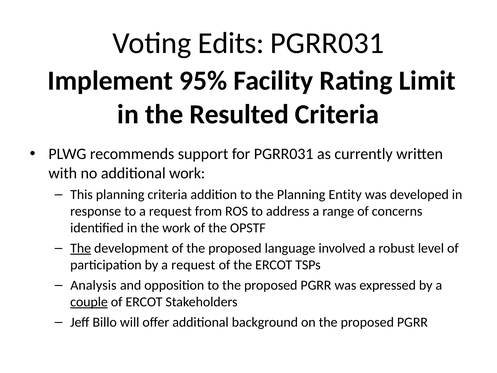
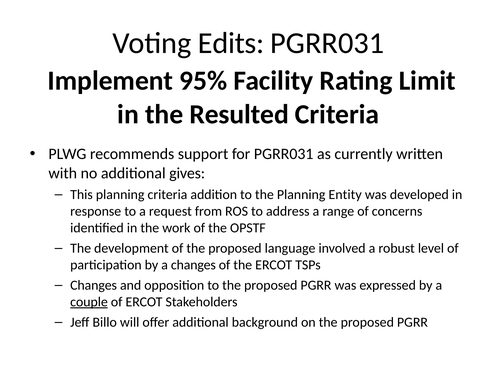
additional work: work -> gives (187, 173)
The underline: present -> none (81, 248)
by a request: request -> changes (193, 265)
Analysis: Analysis -> Changes (94, 285)
